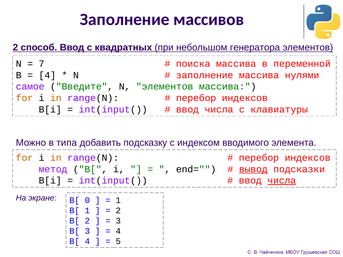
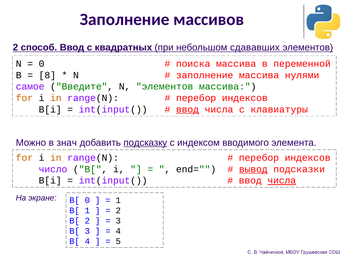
генератора: генератора -> сдававших (255, 48)
7: 7 -> 0 (42, 64)
4: 4 -> 8 (47, 75)
ввод underline: none -> present (187, 110)
типа: типа -> знач (67, 143)
подсказку underline: none -> present (145, 143)
метод: метод -> число (53, 169)
